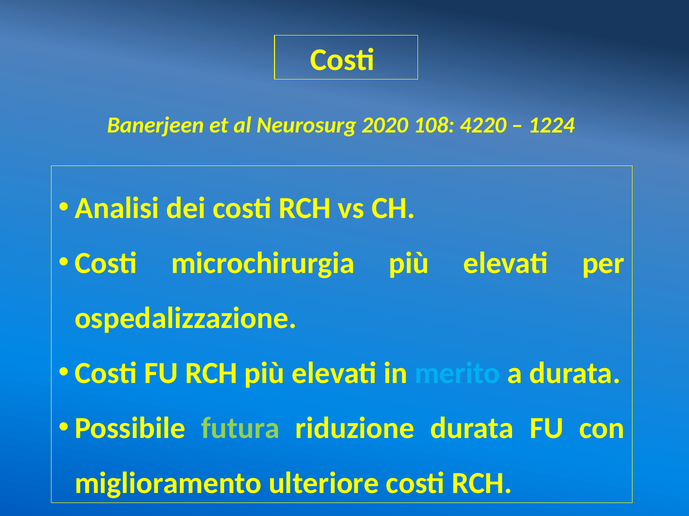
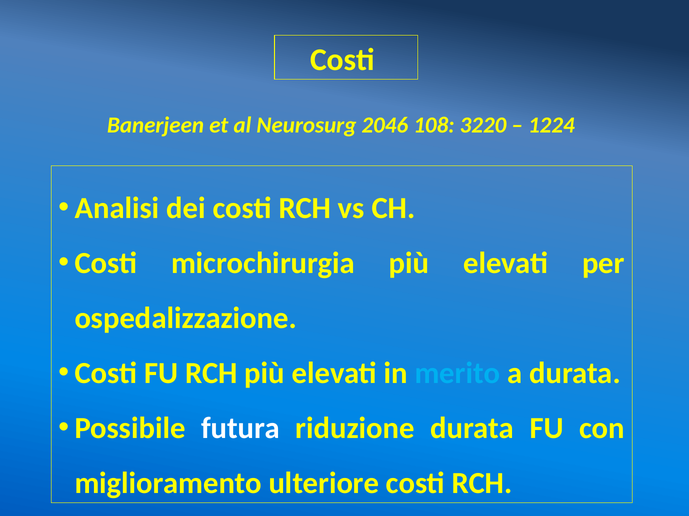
2020: 2020 -> 2046 (385, 125)
4220: 4220 -> 3220 (483, 125)
futura colour: light green -> white (241, 429)
